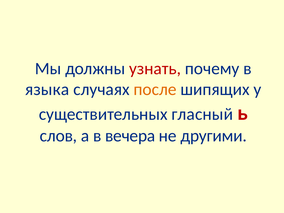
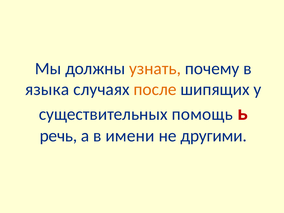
узнать colour: red -> orange (155, 69)
гласный: гласный -> помощь (202, 114)
слов: слов -> речь (58, 136)
вечера: вечера -> имени (130, 136)
